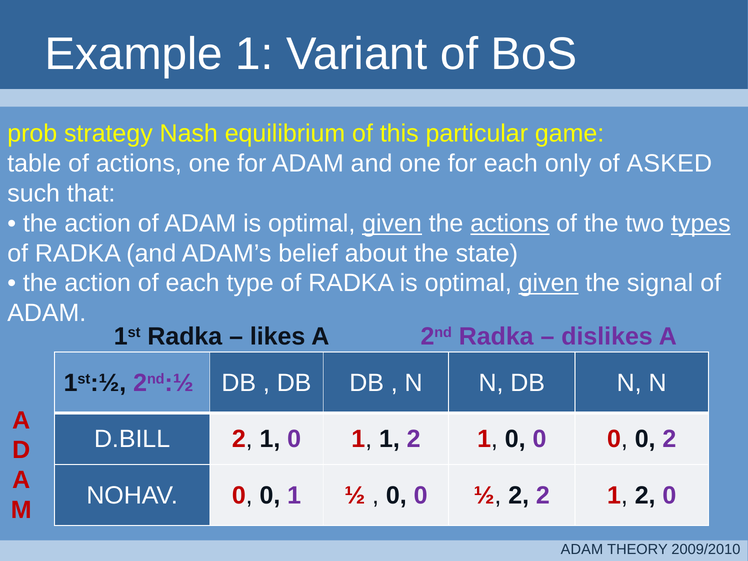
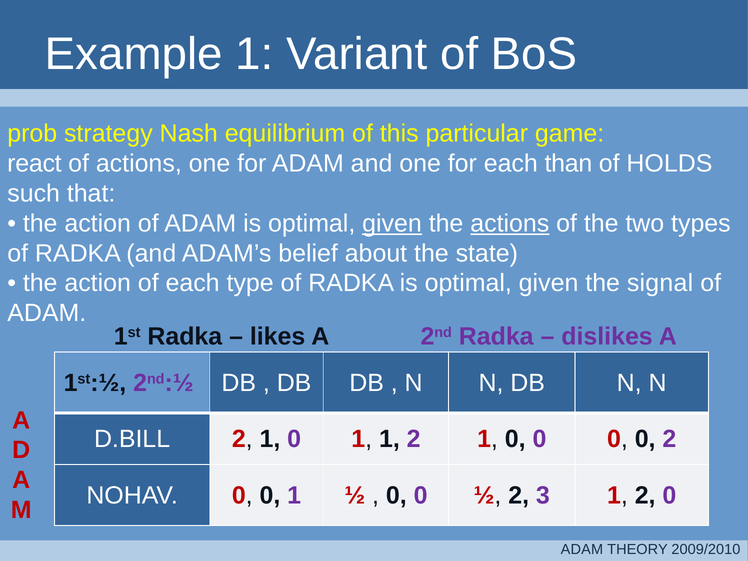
table: table -> react (34, 164)
only: only -> than (568, 164)
ASKED: ASKED -> HOLDS (669, 164)
types underline: present -> none (701, 223)
given underline: present -> none (549, 283)
2 2: 2 -> 3 (543, 495)
